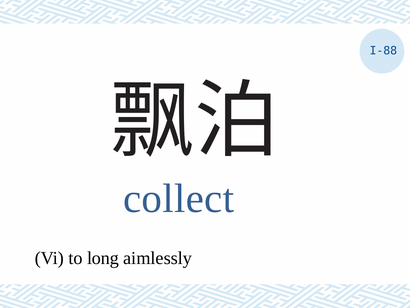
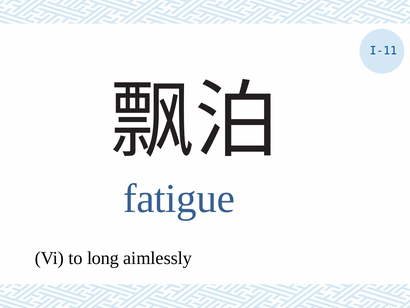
I-88: I-88 -> I-11 (383, 51)
collect: collect -> fatigue (179, 198)
